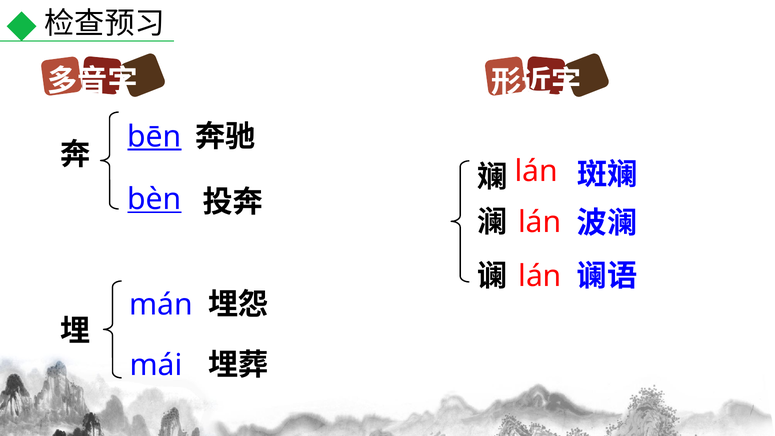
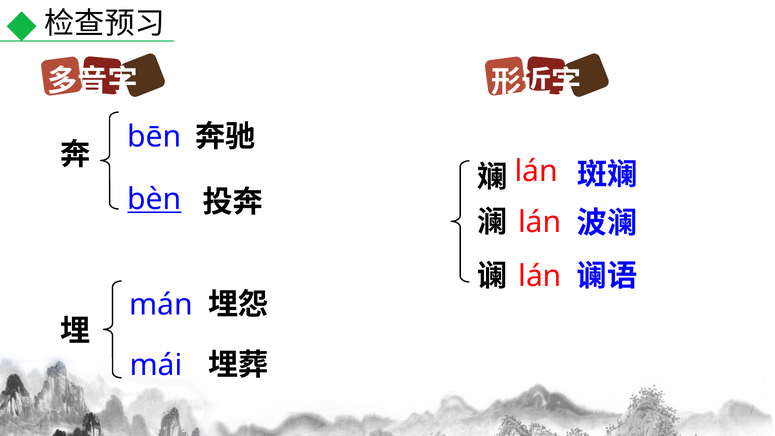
bēn underline: present -> none (154, 137)
